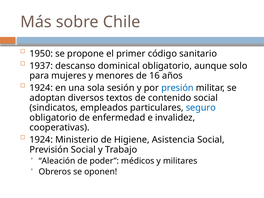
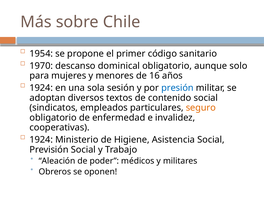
1950: 1950 -> 1954 (41, 54)
1937: 1937 -> 1970 (41, 66)
seguro colour: blue -> orange (201, 108)
